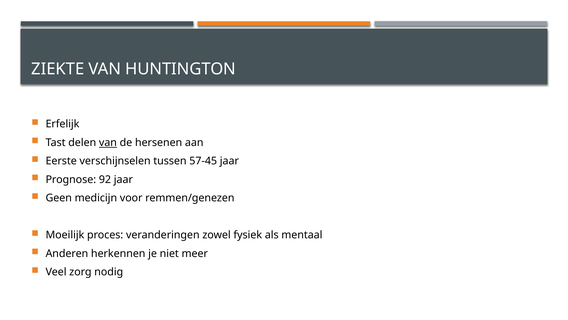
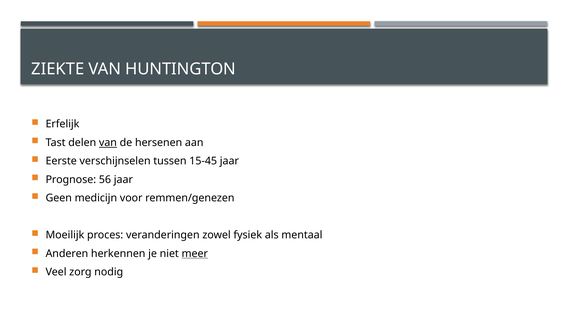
57-45: 57-45 -> 15-45 (203, 161)
92: 92 -> 56 (105, 179)
meer underline: none -> present (195, 253)
